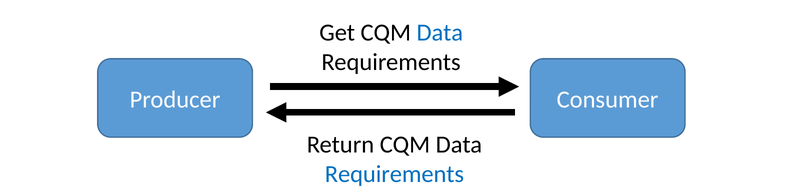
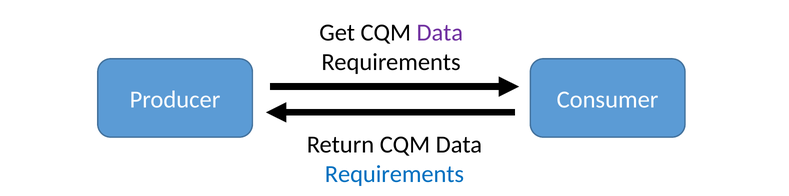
Data colour: blue -> purple (440, 33)
